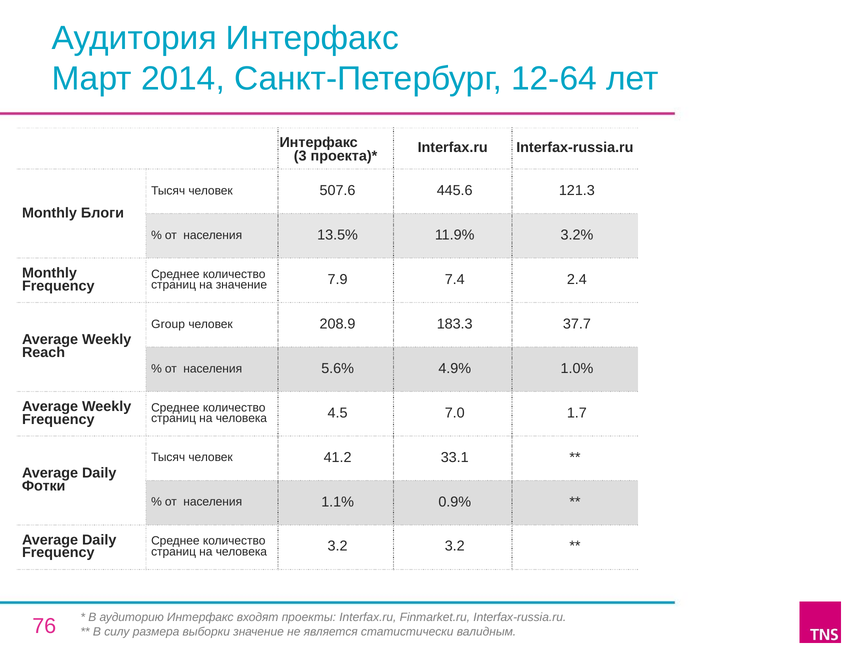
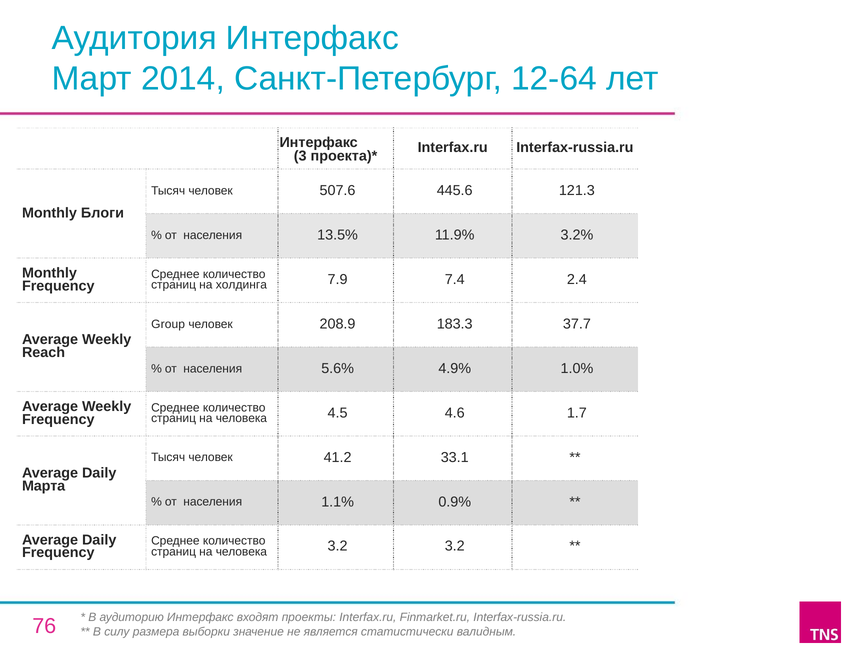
на значение: значение -> холдинга (241, 285)
7.0: 7.0 -> 4.6 (455, 413)
Фотки: Фотки -> Марта (44, 486)
